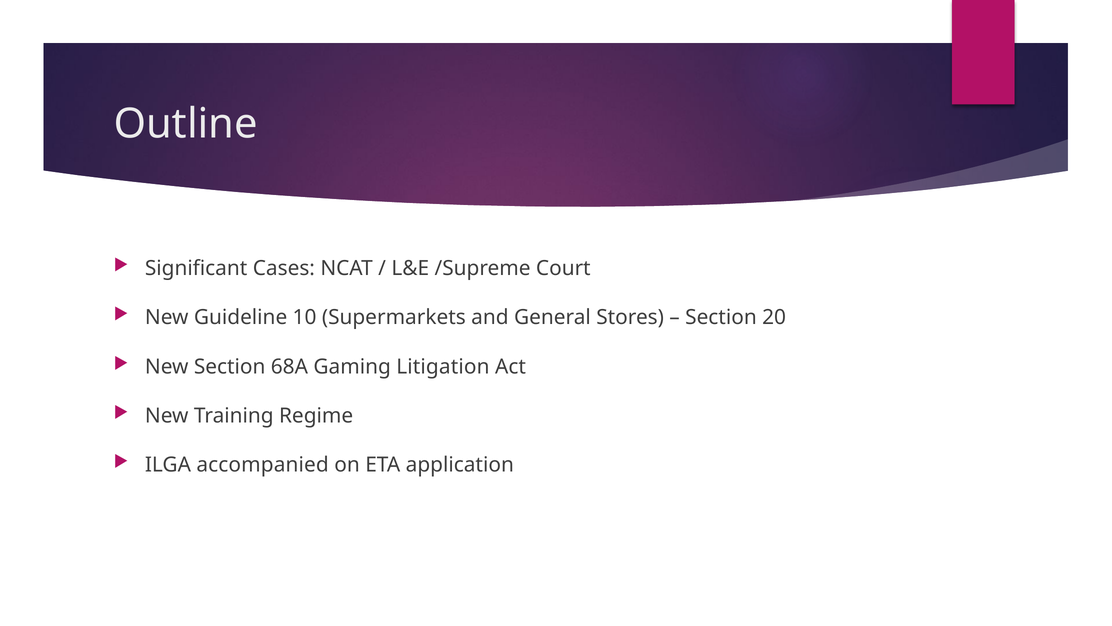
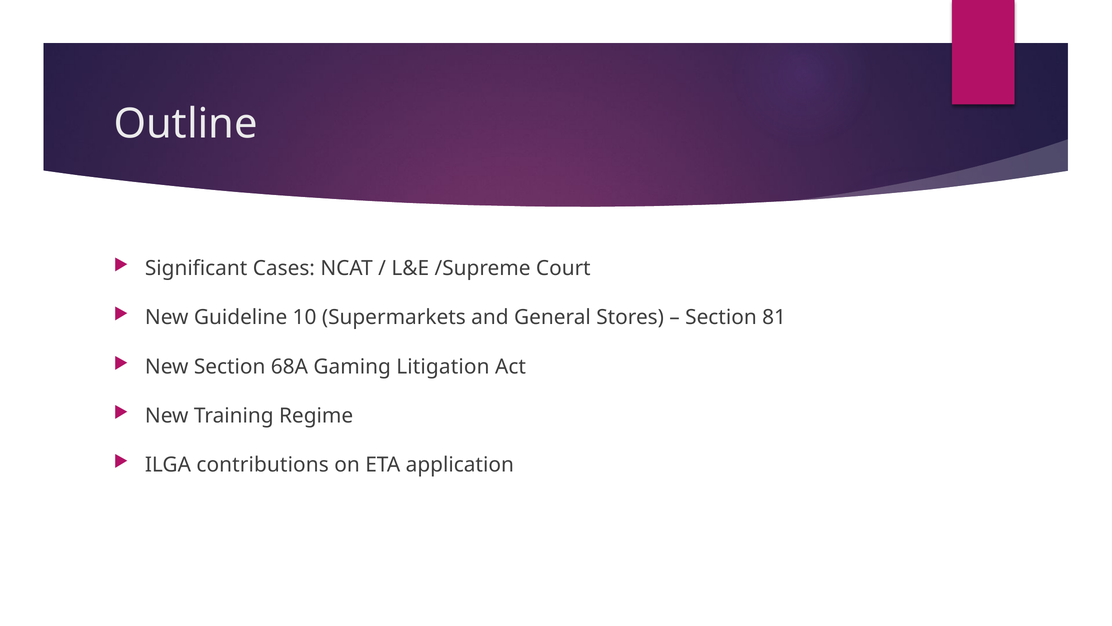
20: 20 -> 81 (774, 317)
accompanied: accompanied -> contributions (263, 465)
